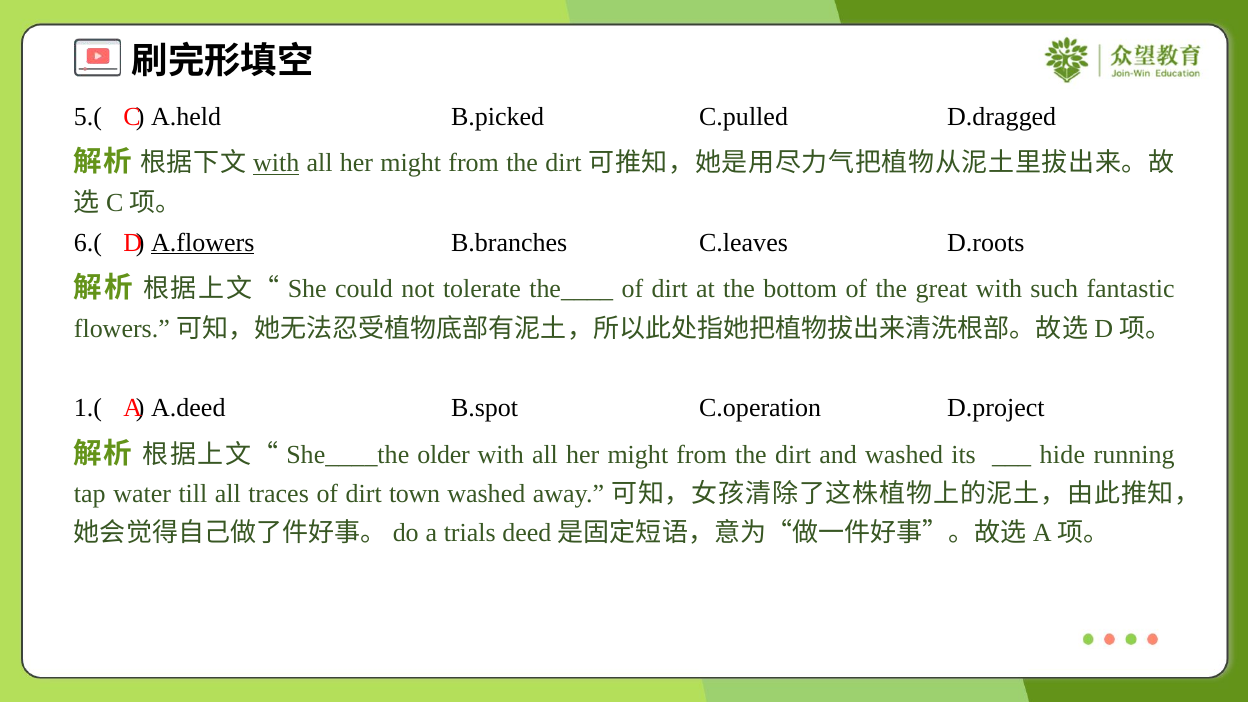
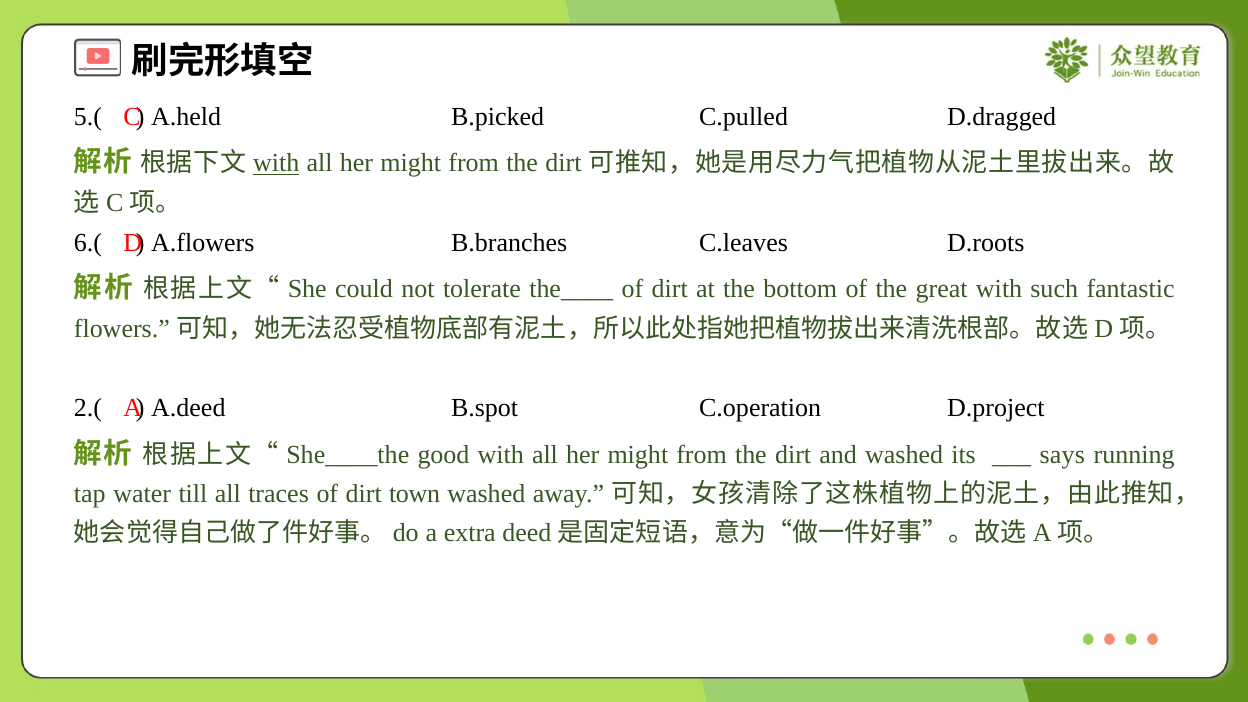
A.flowers underline: present -> none (203, 242)
1.(: 1.( -> 2.( (88, 408)
older: older -> good (443, 454)
hide: hide -> says (1062, 454)
trials: trials -> extra (470, 533)
